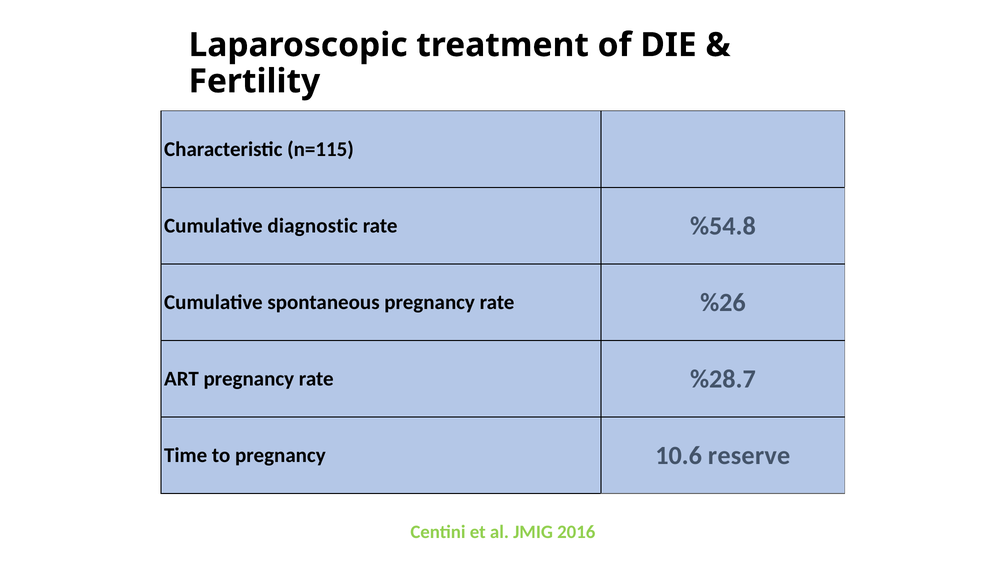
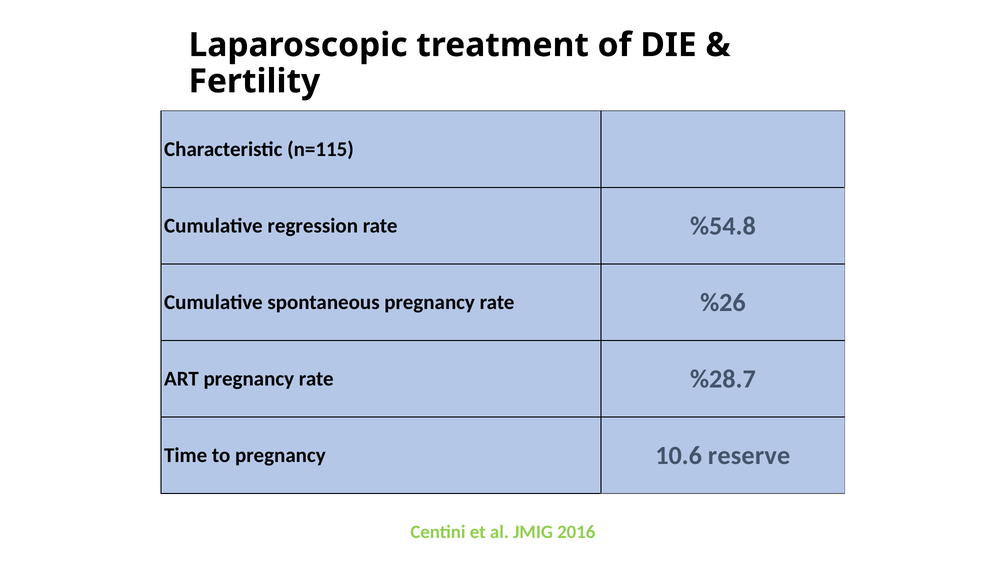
diagnostic: diagnostic -> regression (313, 226)
